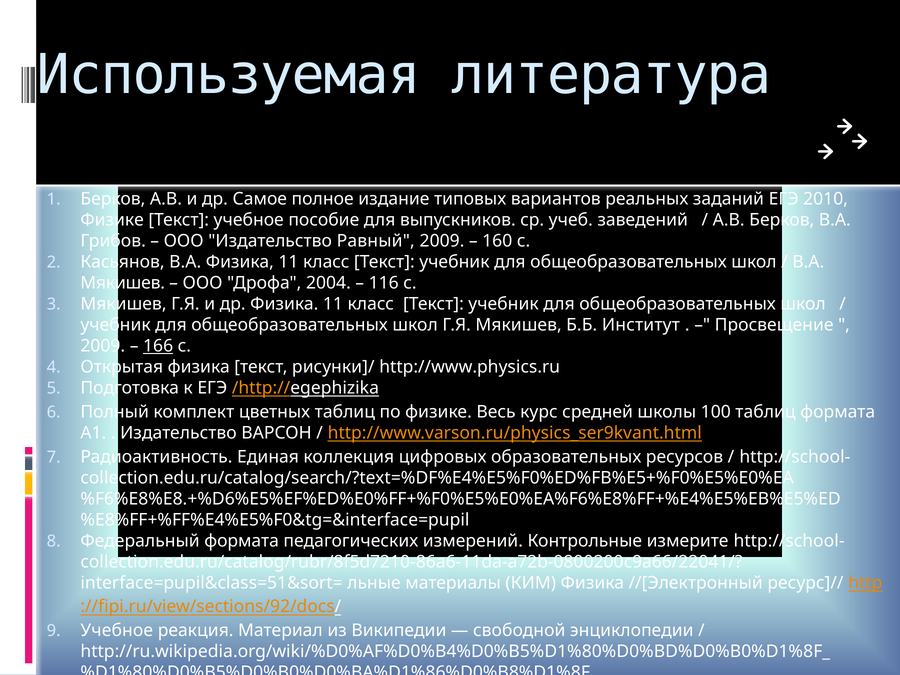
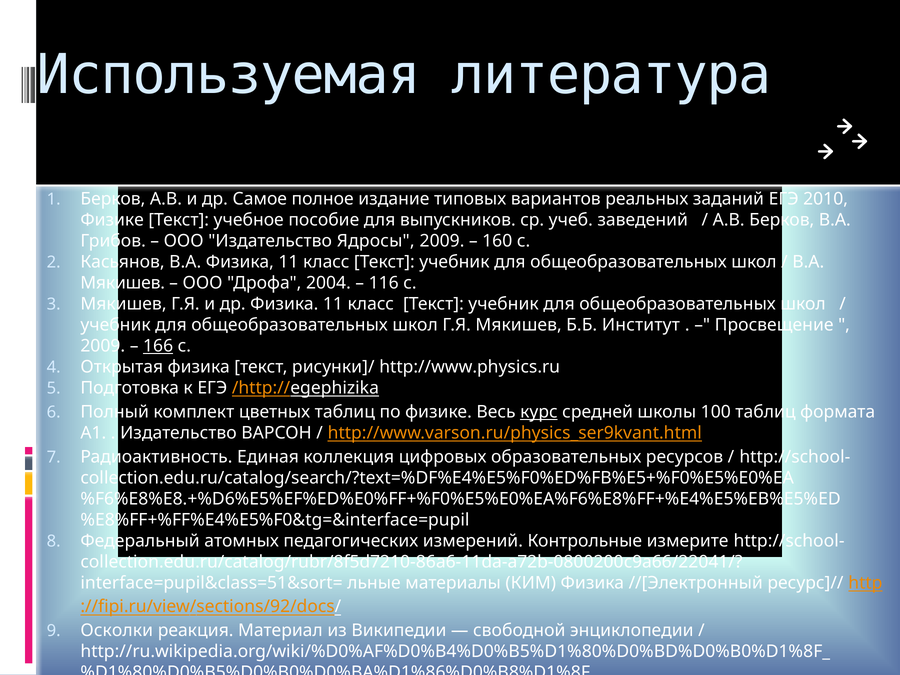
Равный: Равный -> Ядросы (376, 241)
курс underline: none -> present (539, 412)
Федеральный формата: формата -> атомных (242, 541)
Учебное: Учебное -> Осколки (117, 631)
